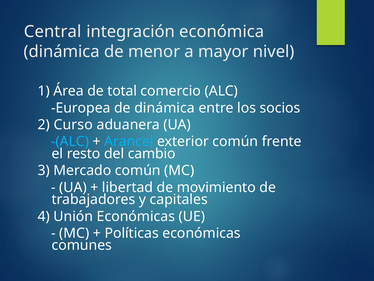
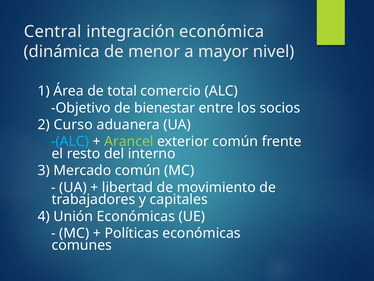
Europea: Europea -> Objetivo (81, 108)
de dinámica: dinámica -> bienestar (165, 108)
Arancel colour: light blue -> light green (129, 141)
cambio: cambio -> interno (152, 153)
